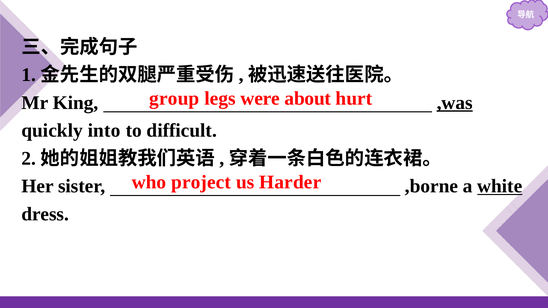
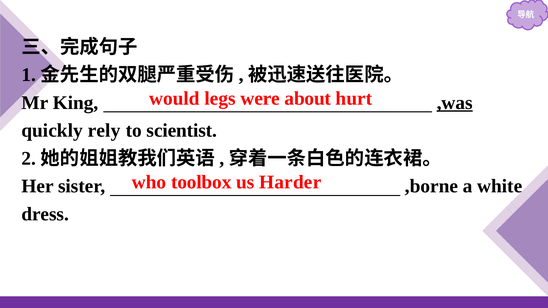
group: group -> would (174, 98)
into: into -> rely (104, 131)
difficult: difficult -> scientist (182, 131)
project: project -> toolbox (201, 182)
white underline: present -> none (500, 186)
